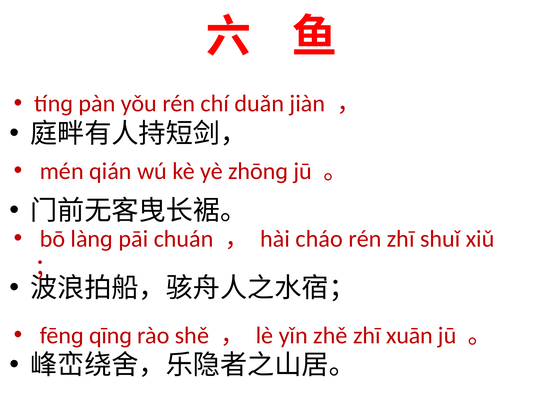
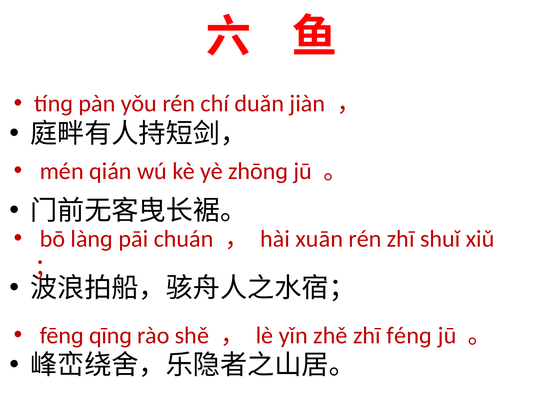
cháo: cháo -> xuān (319, 239)
xuān: xuān -> fénɡ (409, 336)
